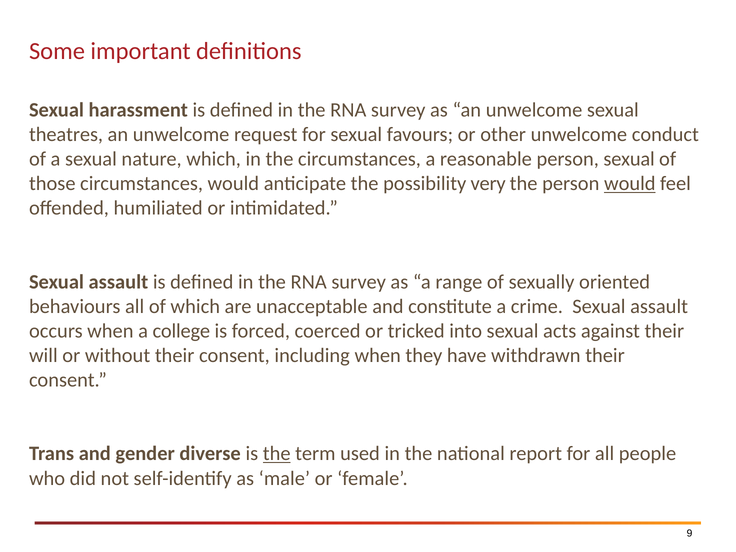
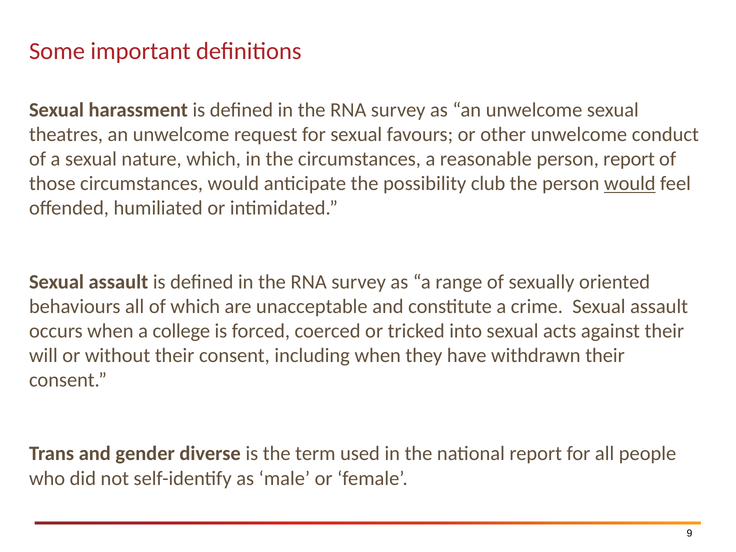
person sexual: sexual -> report (629, 159)
very: very -> club (488, 184)
the underline: present -> none (277, 454)
